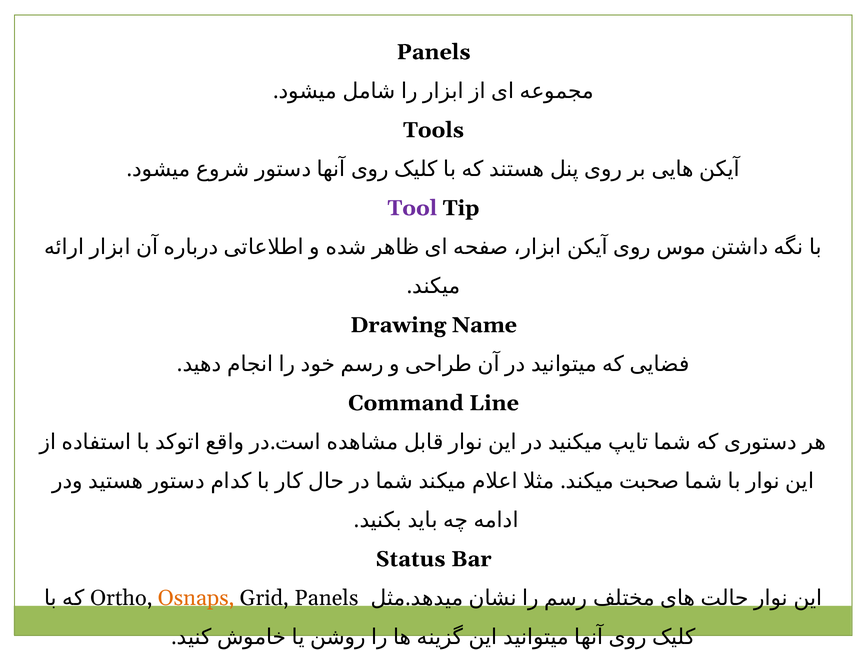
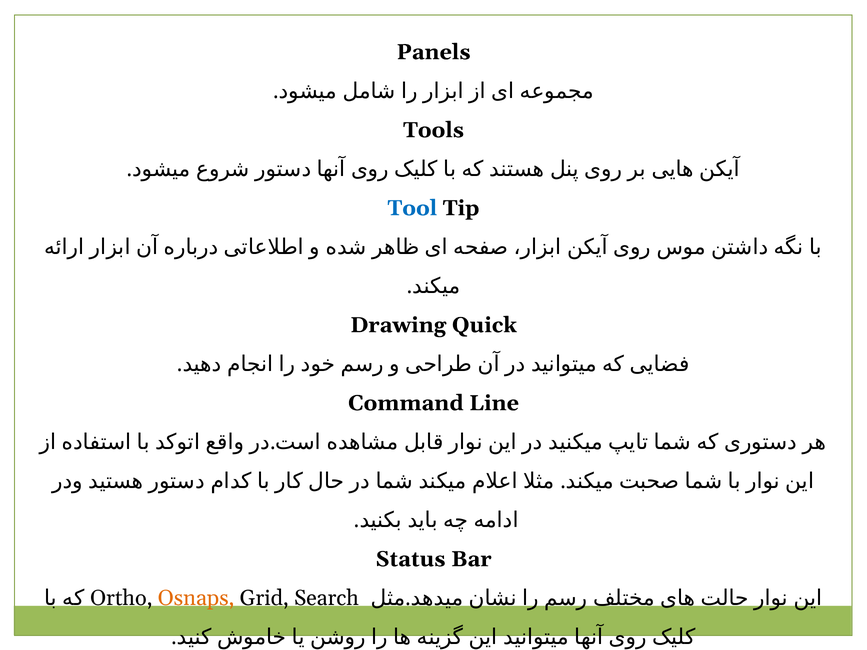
Tool colour: purple -> blue (412, 208)
Name: Name -> Quick (484, 325)
Grid Panels: Panels -> Search (327, 598)
